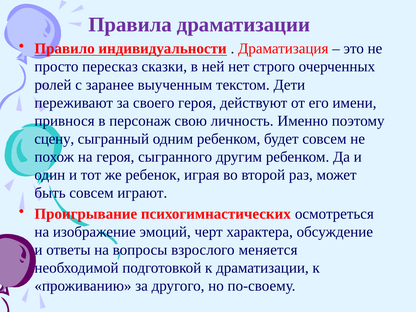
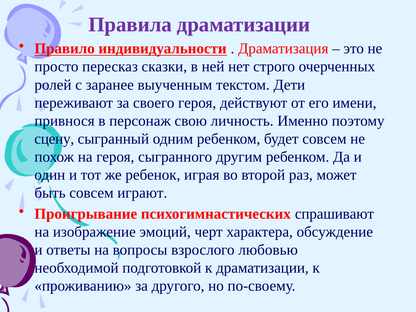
осмотреться: осмотреться -> спрашивают (334, 214)
меняется: меняется -> любовью (268, 250)
